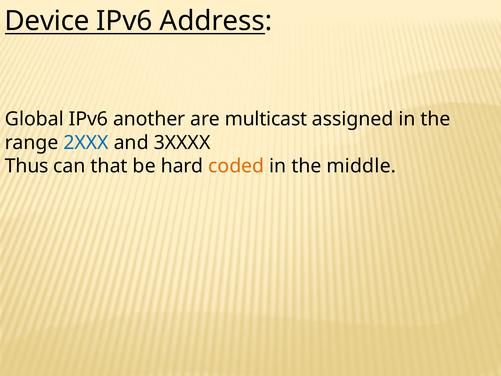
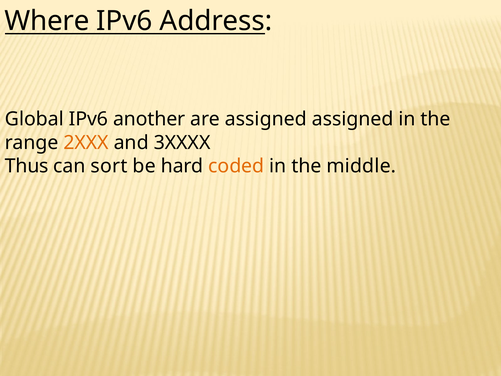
Device: Device -> Where (47, 21)
are multicast: multicast -> assigned (266, 119)
2XXX colour: blue -> orange (86, 142)
that: that -> sort (109, 166)
